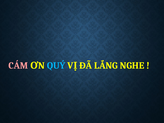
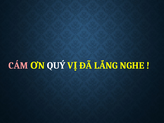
QUÝ colour: light blue -> white (56, 66)
